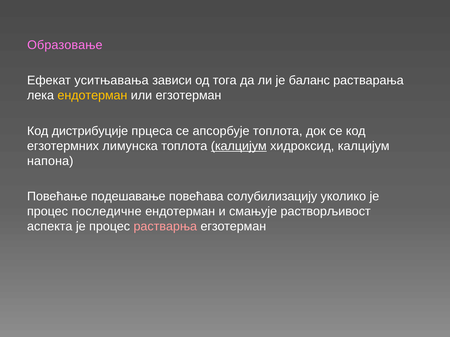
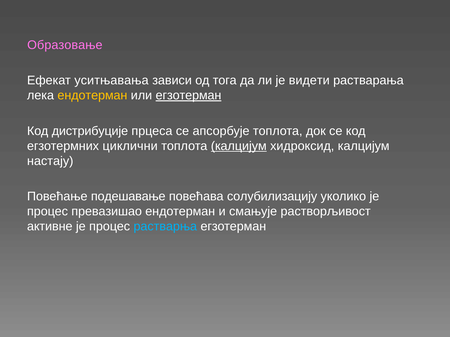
баланс: баланс -> видети (309, 81)
егзотерман underline: none -> present (188, 96)
лимунска: лимунска -> циклични (130, 146)
напона: напона -> настају (50, 161)
последичне: последичне -> превазишао (107, 212)
аспекта: аспекта -> активне (50, 227)
растварња colour: pink -> light blue (165, 227)
